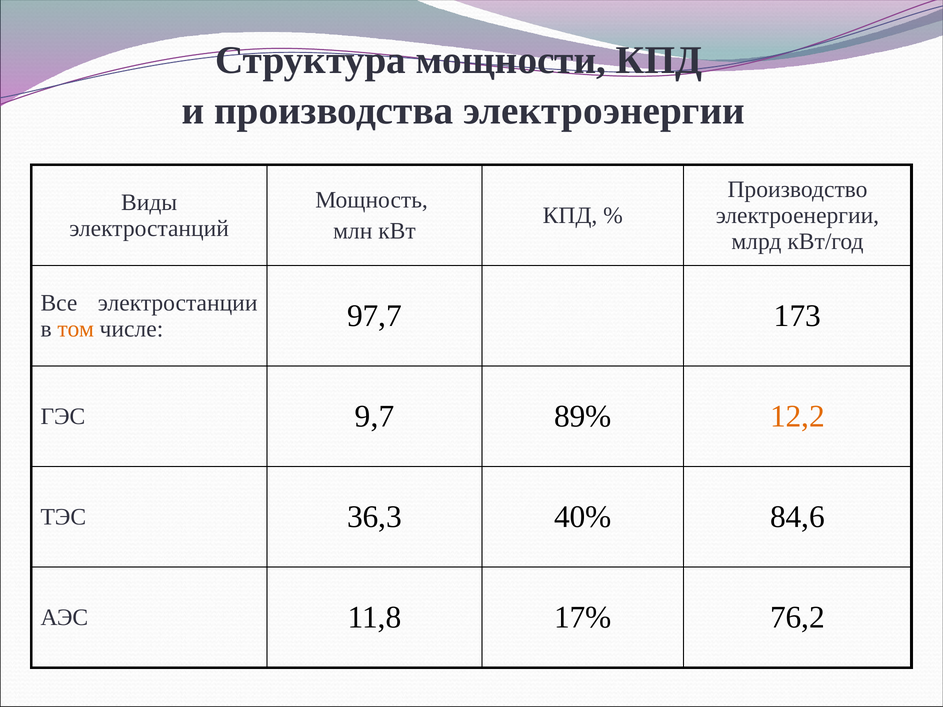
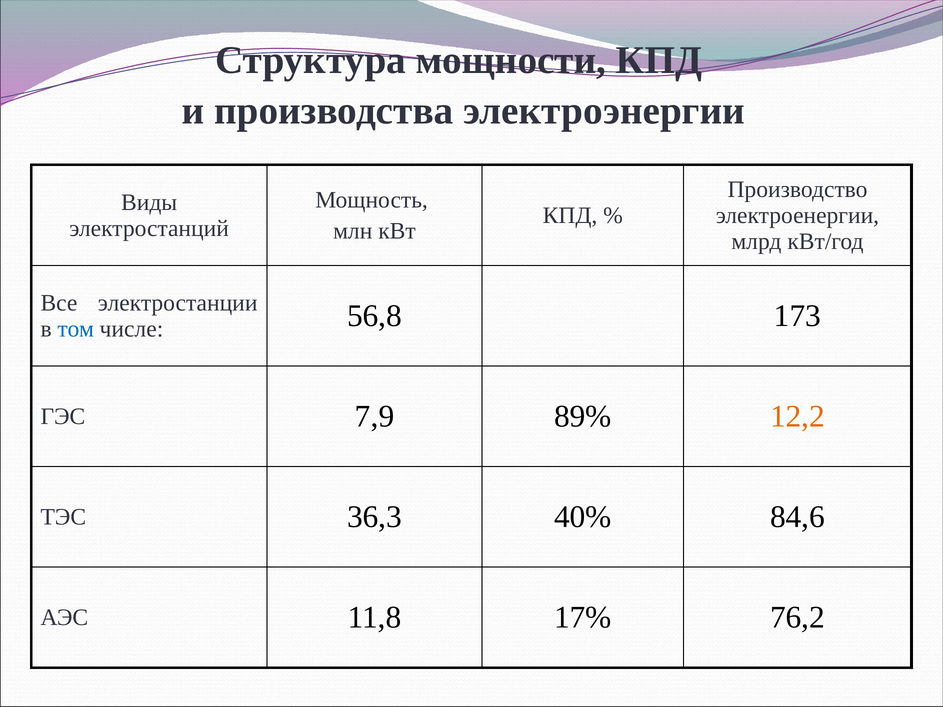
том colour: orange -> blue (76, 329)
97,7: 97,7 -> 56,8 (375, 316)
9,7: 9,7 -> 7,9 (375, 417)
